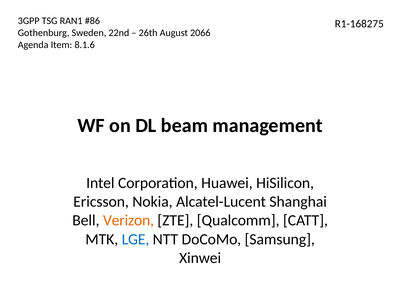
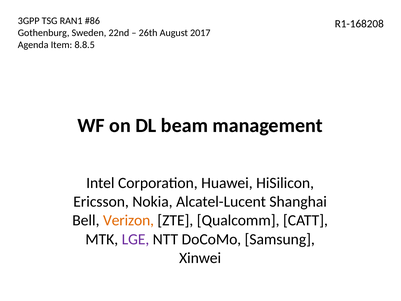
R1-168275: R1-168275 -> R1-168208 (359, 24)
2066: 2066 -> 2017 (200, 33)
8.1.6: 8.1.6 -> 8.8.5 (85, 45)
LGE colour: blue -> purple (135, 239)
